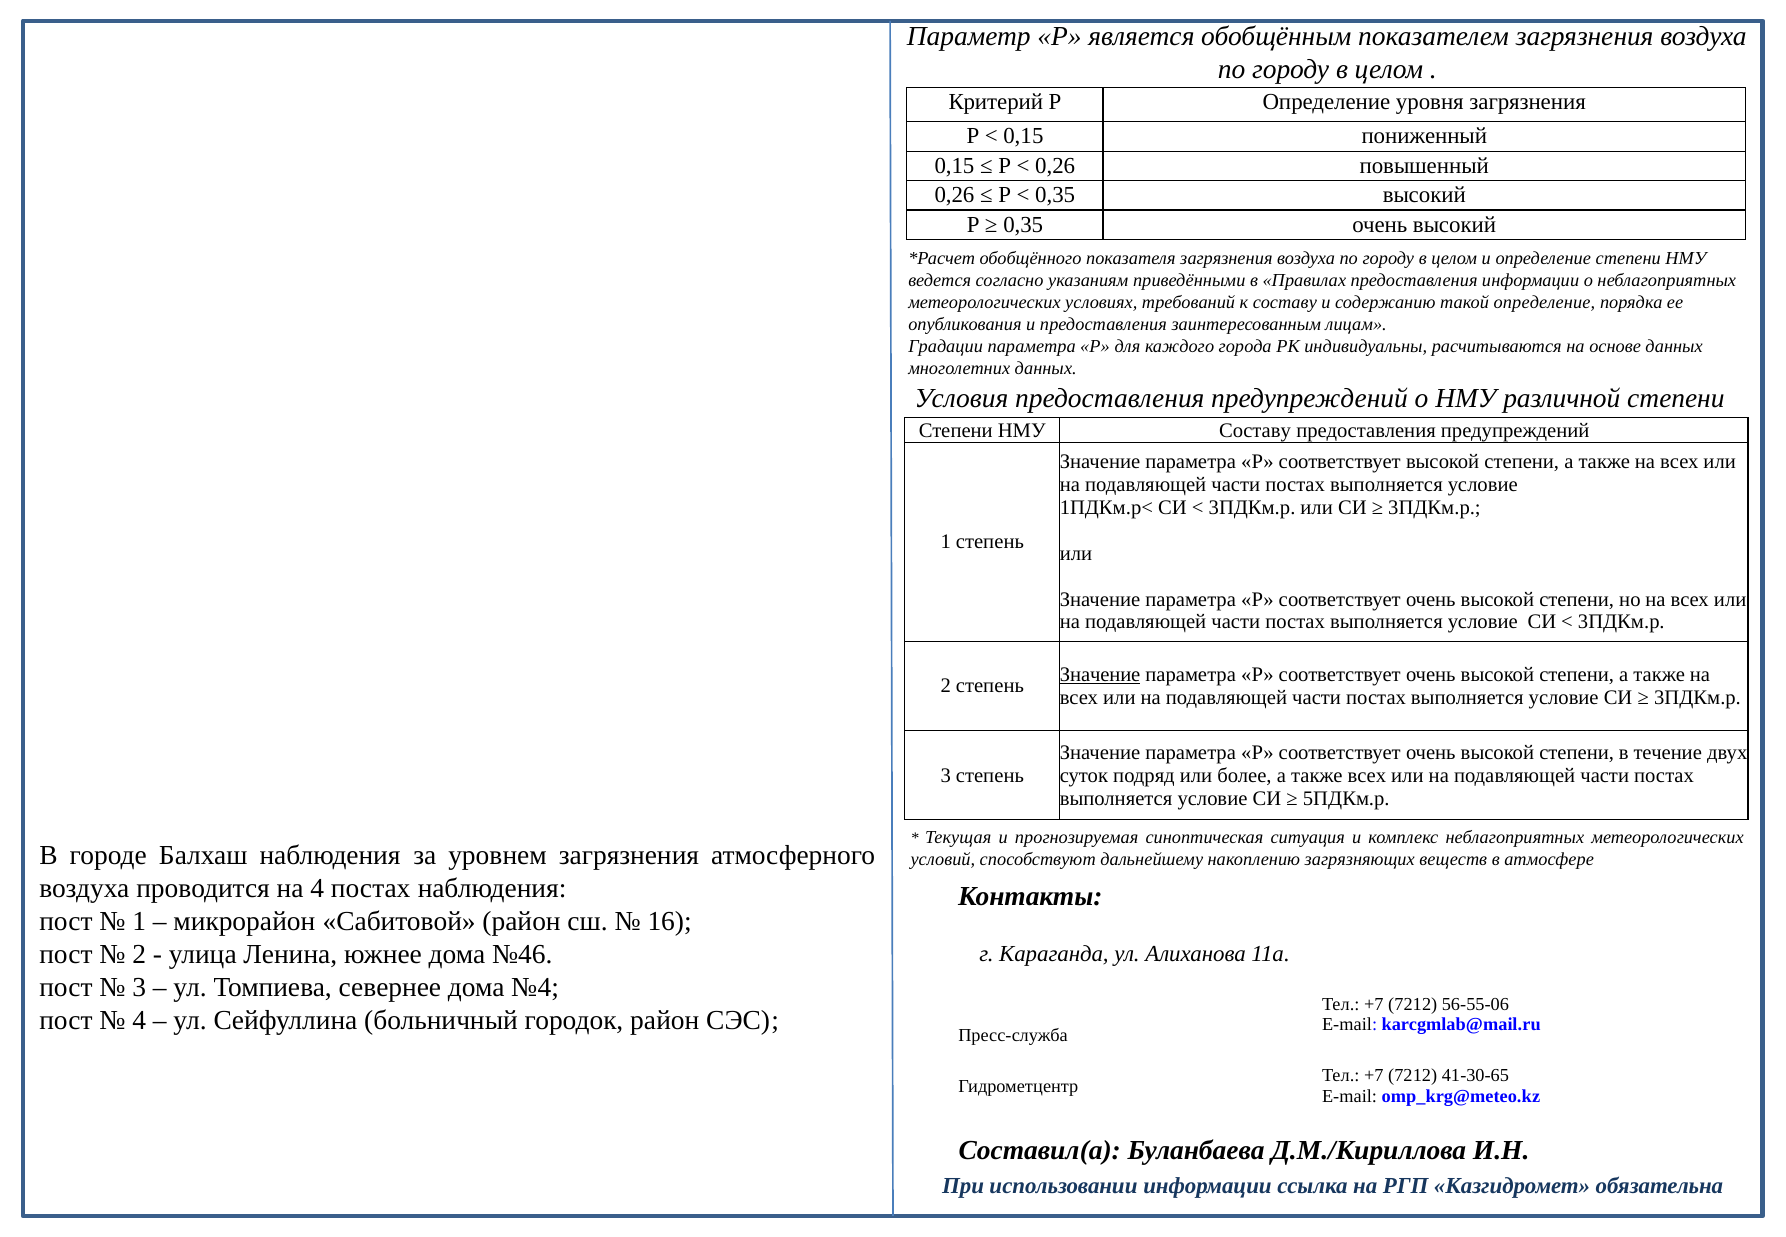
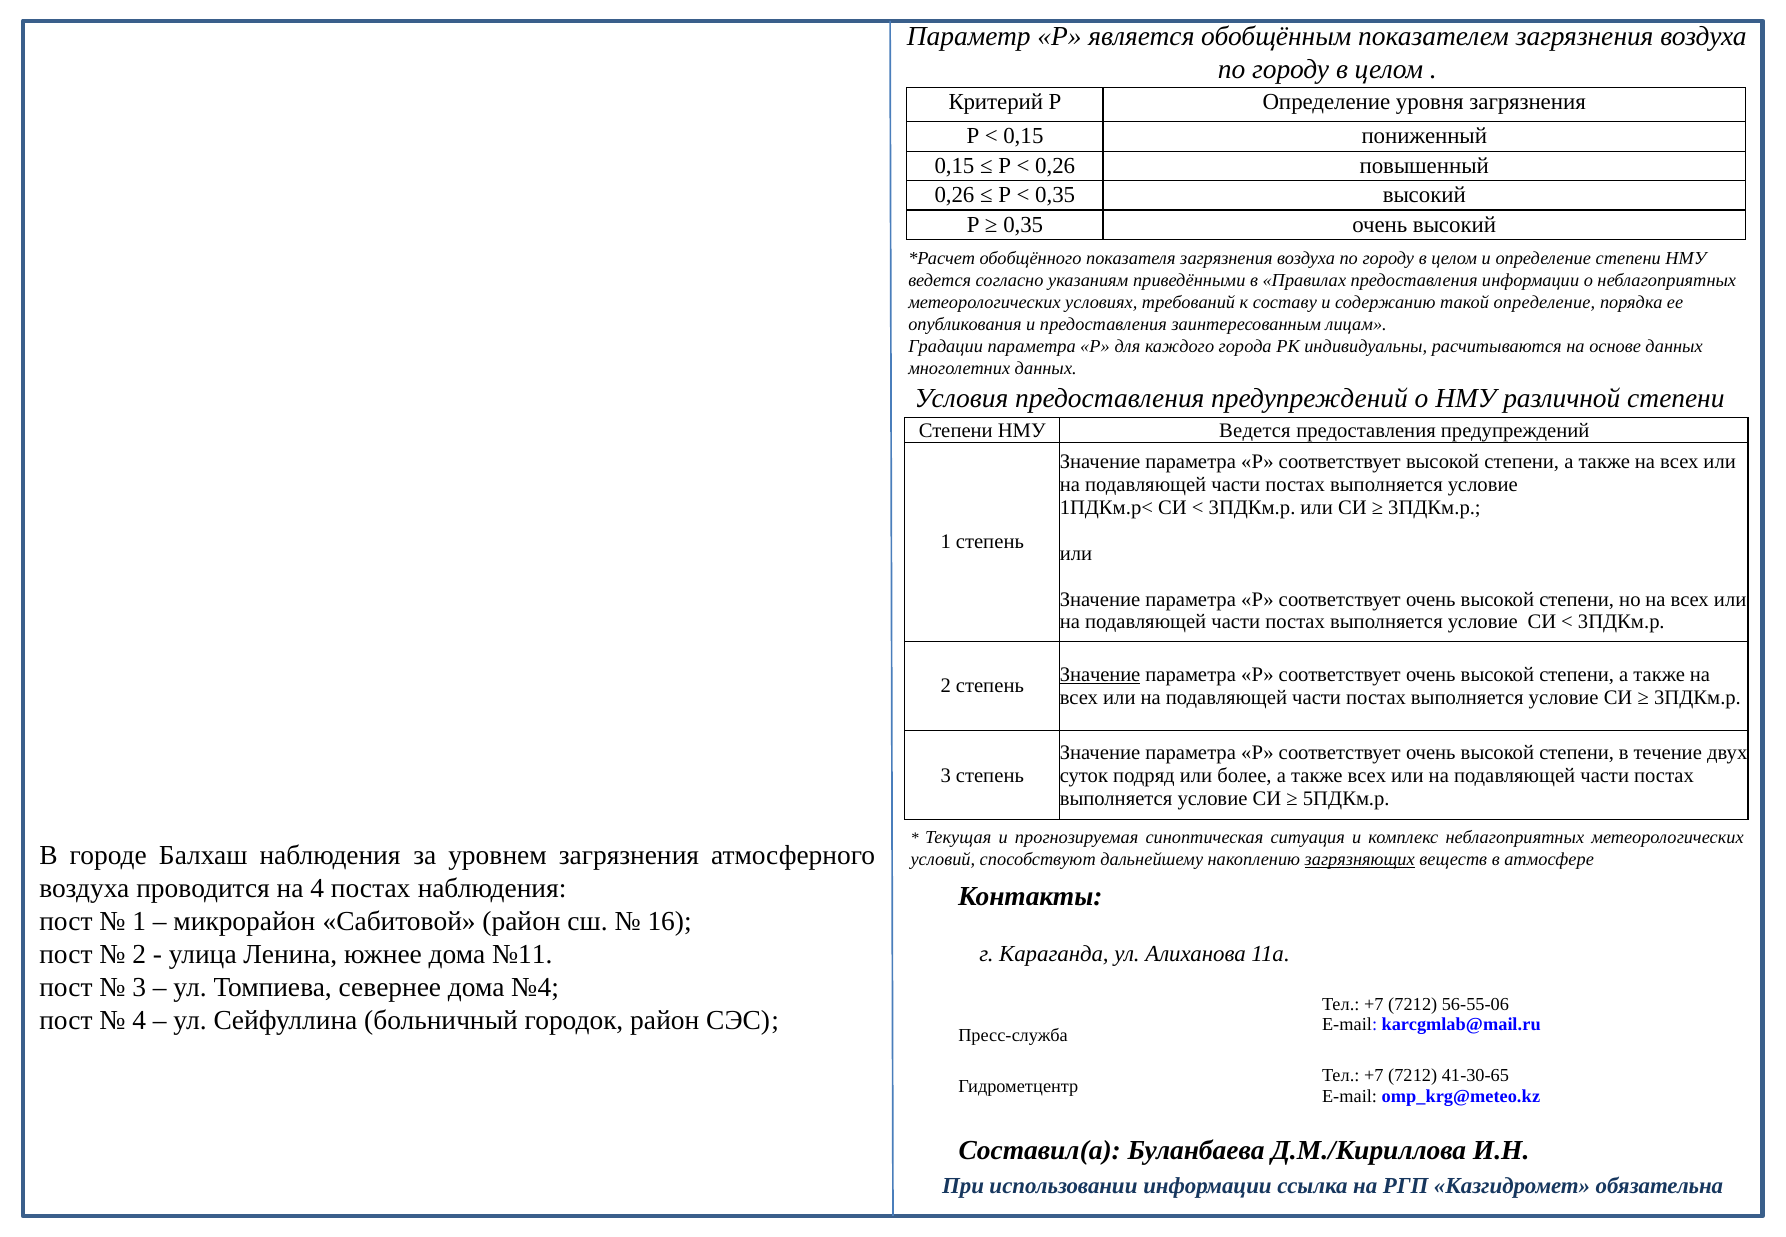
Составу: Составу -> Ведется (1255, 430)
загрязняющих underline: none -> present (1360, 859)
№46: №46 -> №11 (522, 954)
